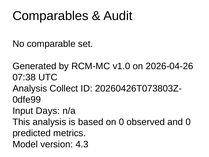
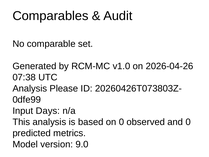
Collect: Collect -> Please (64, 88)
4.3: 4.3 -> 9.0 (82, 144)
